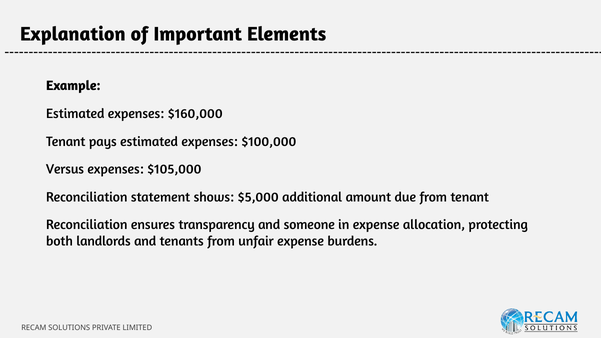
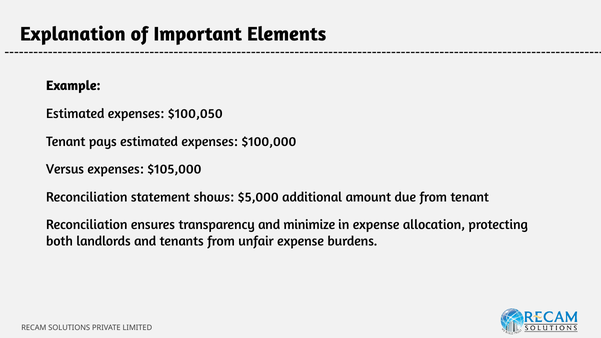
$160,000: $160,000 -> $100,050 (195, 114)
someone: someone -> minimize (309, 225)
